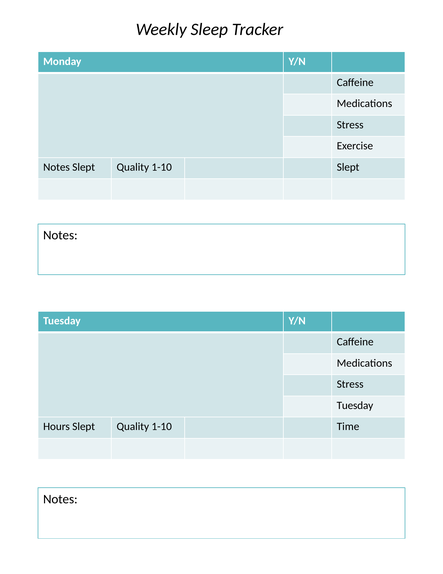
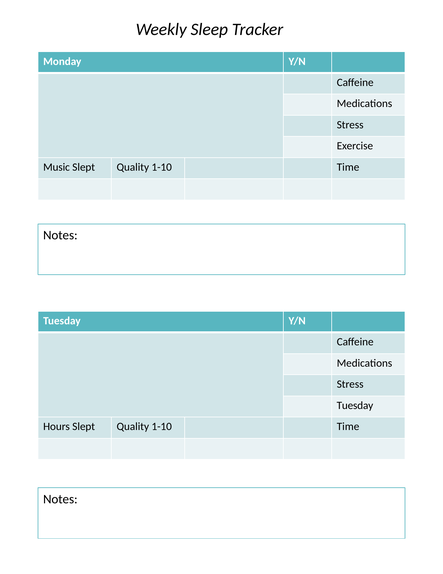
Notes: Notes -> Music (57, 167)
Slept: Slept -> Time (348, 167)
